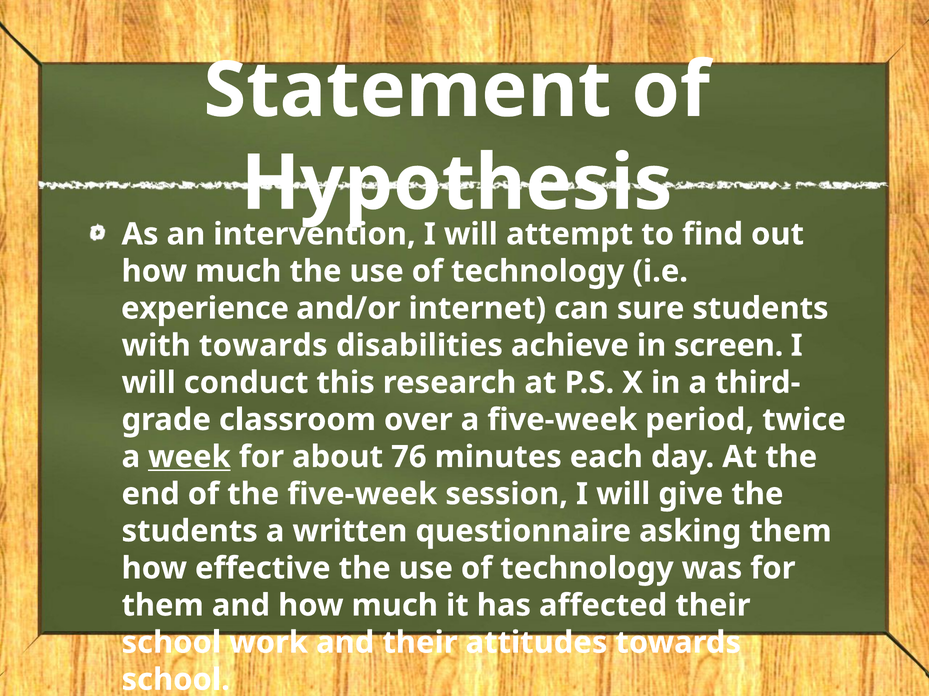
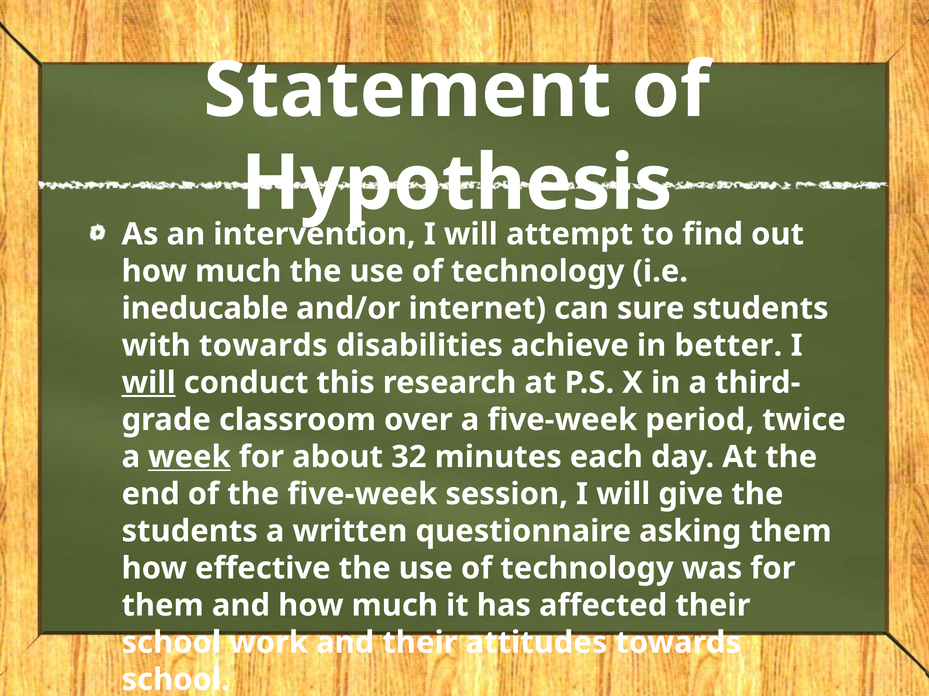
experience: experience -> ineducable (205, 309)
screen: screen -> better (728, 346)
will underline: none -> present (149, 383)
76: 76 -> 32 (409, 457)
